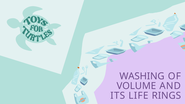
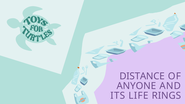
WASHING: WASHING -> DISTANCE (142, 76)
VOLUME: VOLUME -> ANYONE (136, 86)
